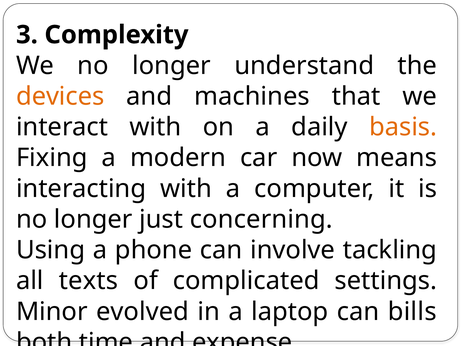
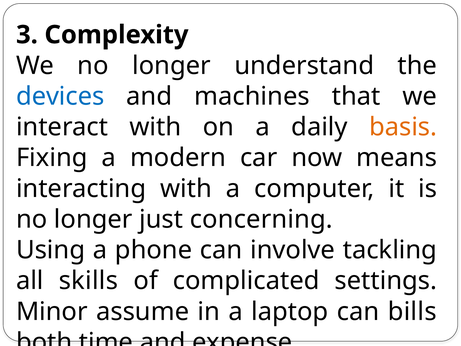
devices colour: orange -> blue (60, 96)
texts: texts -> skills (88, 281)
evolved: evolved -> assume (143, 311)
